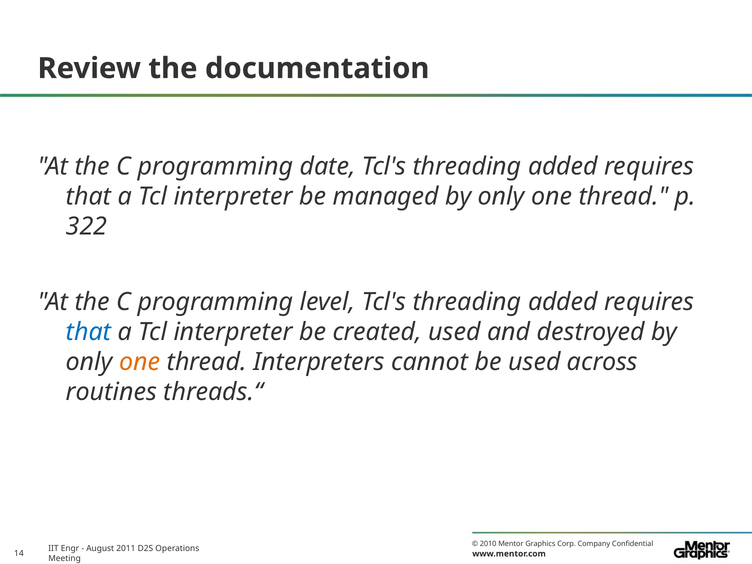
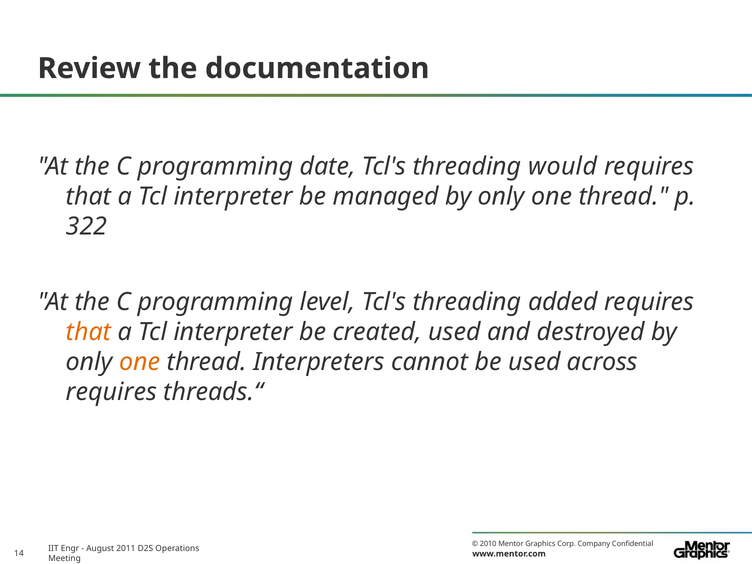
added: added -> would (563, 166)
that colour: blue -> orange (88, 332)
routines: routines -> requires (111, 392)
